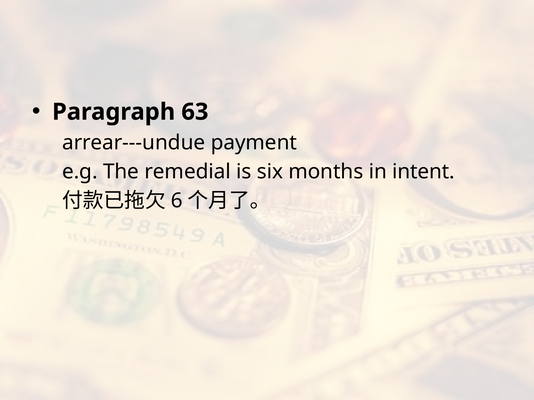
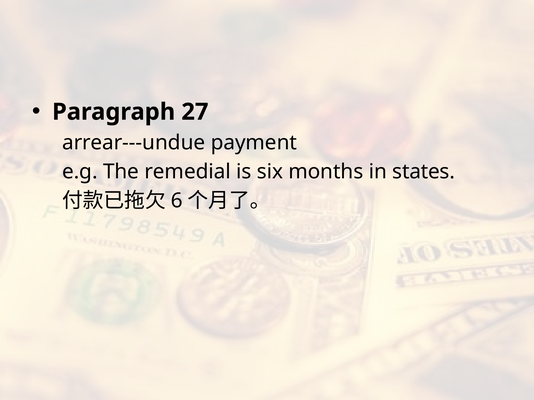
63: 63 -> 27 (195, 112)
intent: intent -> states (424, 172)
